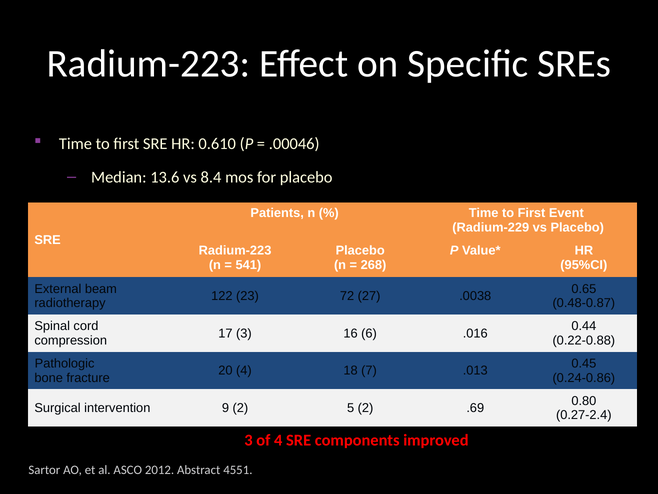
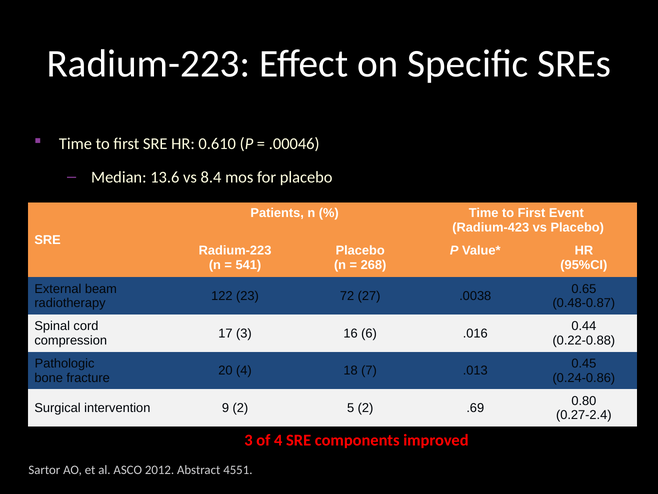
Radium-229: Radium-229 -> Radium-423 (491, 227)
